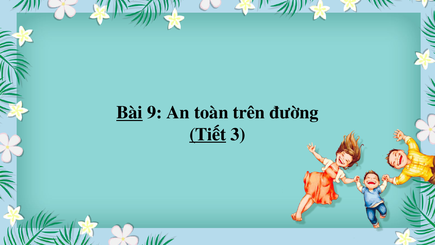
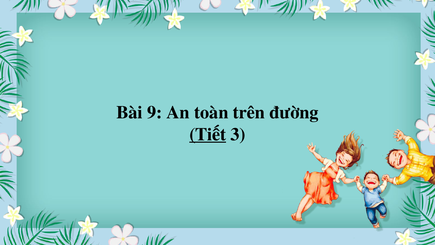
Bài underline: present -> none (129, 112)
